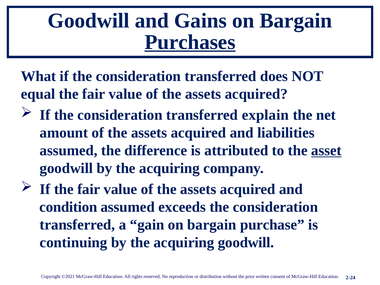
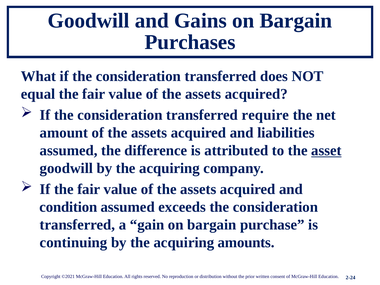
Purchases underline: present -> none (190, 42)
explain: explain -> require (265, 115)
acquiring goodwill: goodwill -> amounts (246, 242)
